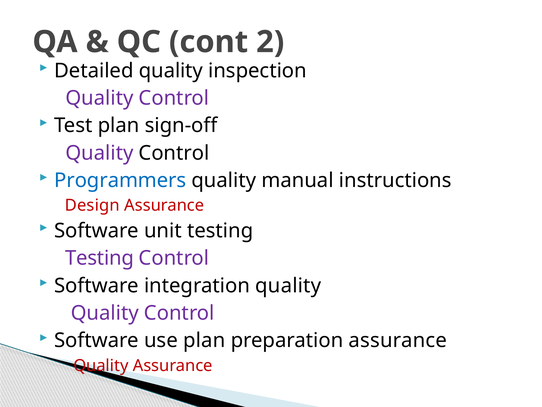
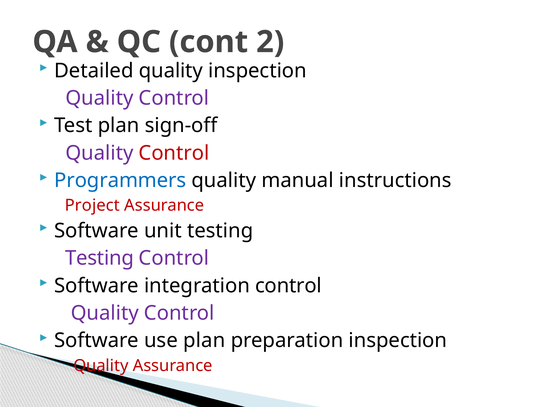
Control colour: black -> red (174, 153)
Design: Design -> Project (92, 205)
integration quality: quality -> control (288, 285)
preparation assurance: assurance -> inspection (398, 340)
